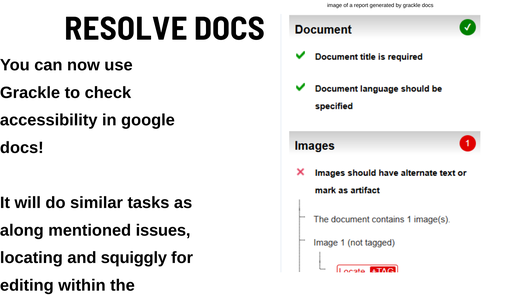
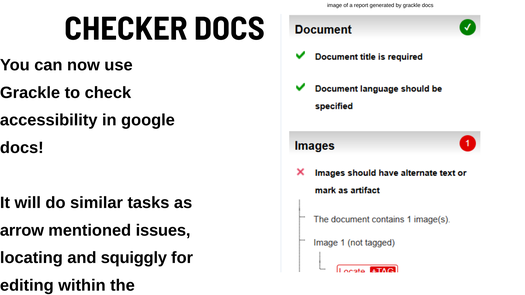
RESOLVE: RESOLVE -> CHECKER (126, 29)
along: along -> arrow (22, 231)
